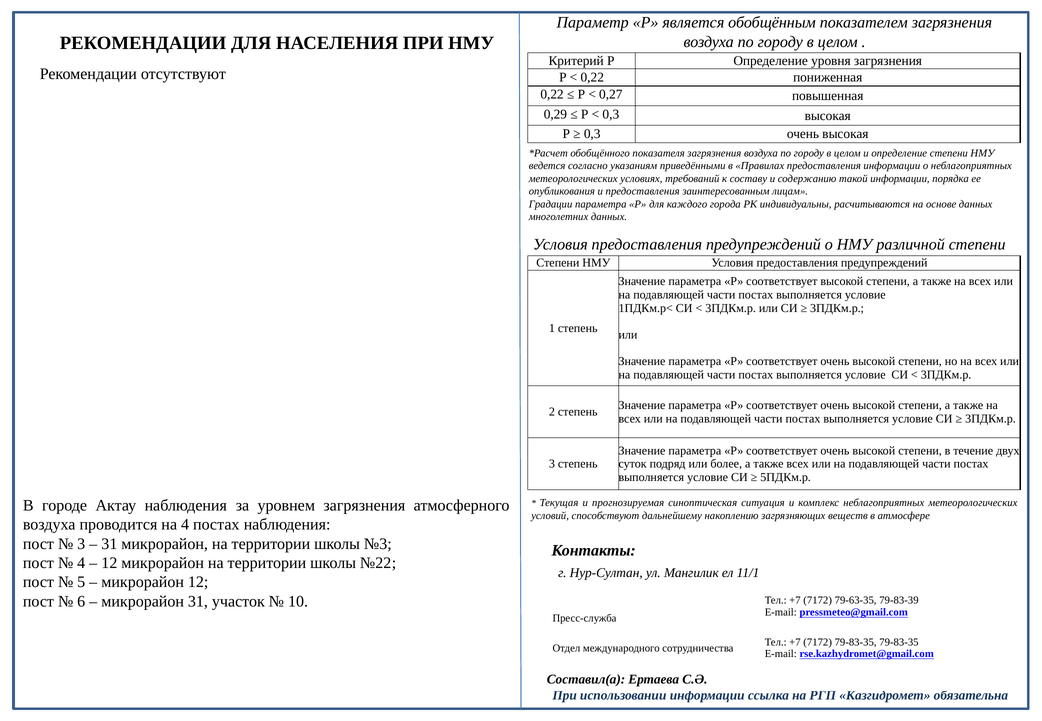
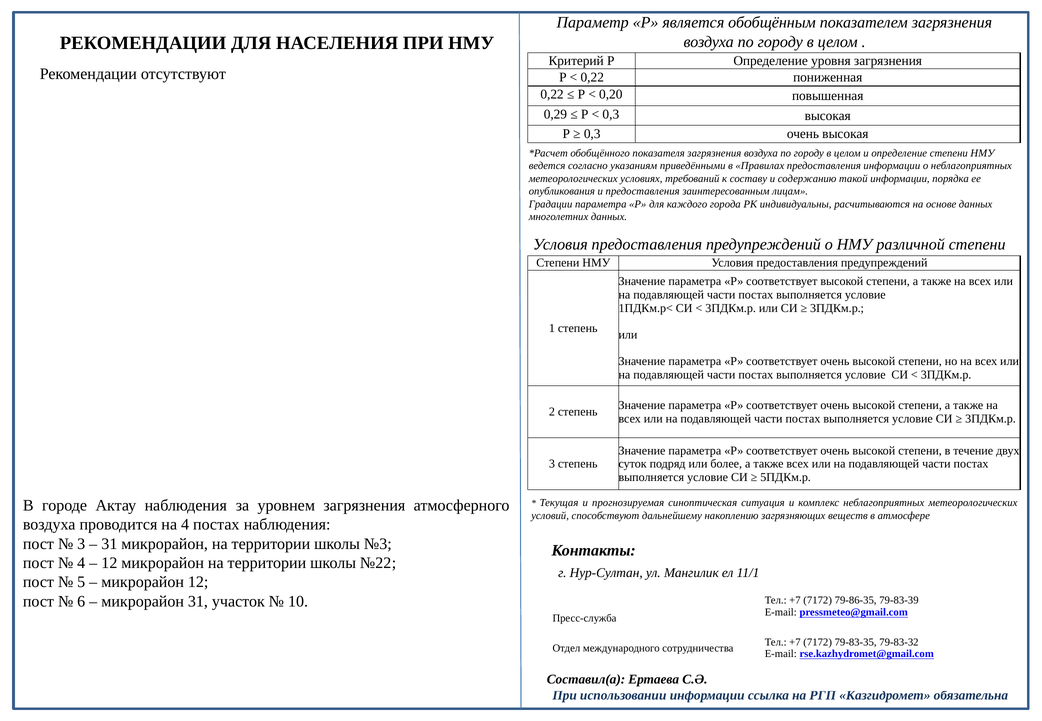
0,27: 0,27 -> 0,20 (611, 94)
79-63-35: 79-63-35 -> 79-86-35 (856, 601)
79-83-35 79-83-35: 79-83-35 -> 79-83-32 (899, 642)
